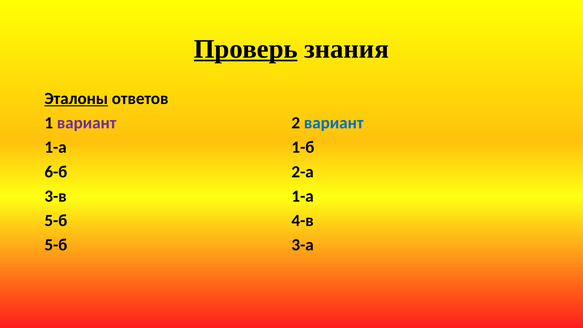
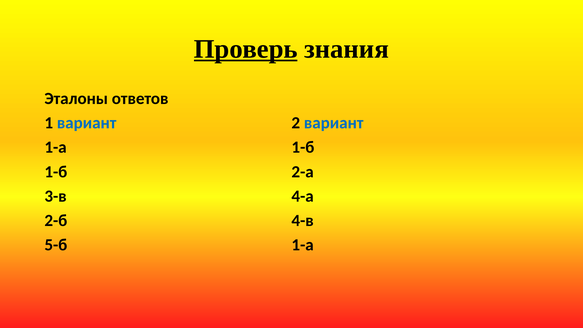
Эталоны underline: present -> none (76, 99)
вариант colour: purple -> blue (87, 123)
6-б: 6-б -> 1-б (56, 172)
1-а: 1-а -> 4-а (303, 196)
5-б: 5-б -> 2-б (56, 221)
3-а: 3-а -> 1-а (303, 245)
